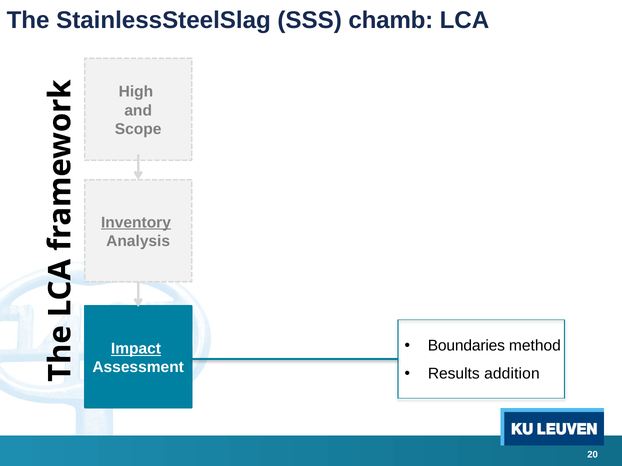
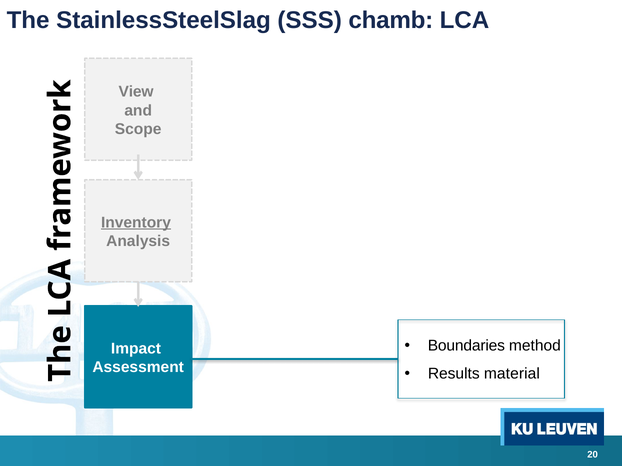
High: High -> View (136, 92)
Impact underline: present -> none (136, 349)
addition: addition -> material (512, 374)
